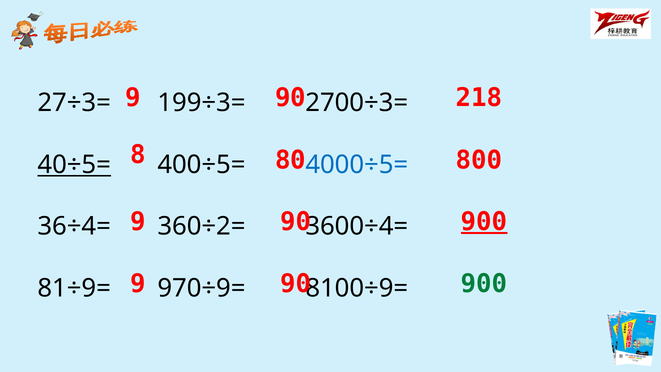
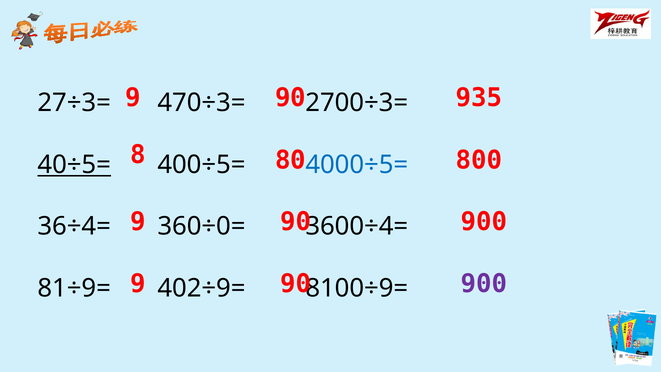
218: 218 -> 935 (479, 98)
199÷3=: 199÷3= -> 470÷3= (201, 103)
900 underline: present -> none (484, 222)
360÷2=: 360÷2= -> 360÷0= (201, 226)
900 colour: green -> purple (484, 284)
970÷9=: 970÷9= -> 402÷9= (201, 288)
